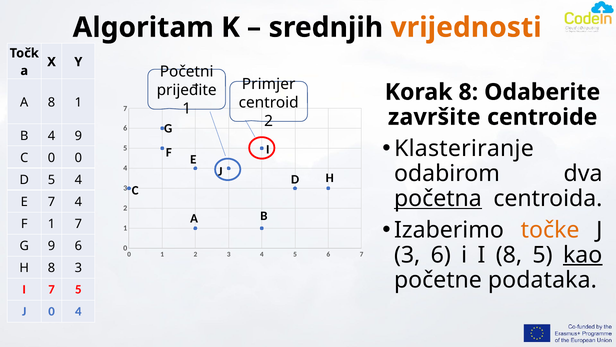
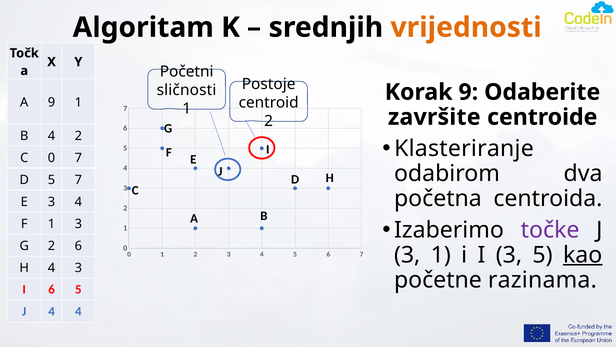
Primjer: Primjer -> Postoje (269, 84)
prijeđite: prijeđite -> sličnosti (187, 90)
Korak 8: 8 -> 9 (468, 92)
A 8: 8 -> 9 (52, 102)
4 9: 9 -> 2 (78, 136)
0 0: 0 -> 7 (78, 158)
5 4: 4 -> 7 (78, 180)
početna underline: present -> none (438, 198)
E 7: 7 -> 3 (52, 202)
točke colour: orange -> purple (550, 230)
1 7: 7 -> 3 (78, 224)
G 9: 9 -> 2 (52, 246)
3 6: 6 -> 1 (441, 255)
I 8: 8 -> 3 (509, 255)
H 8: 8 -> 4 (52, 268)
podataka: podataka -> razinama (542, 280)
I 7: 7 -> 6 (52, 289)
J 0: 0 -> 4 (52, 311)
